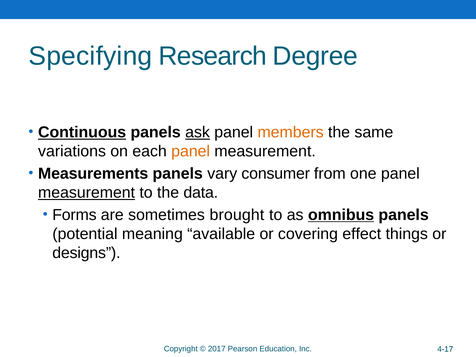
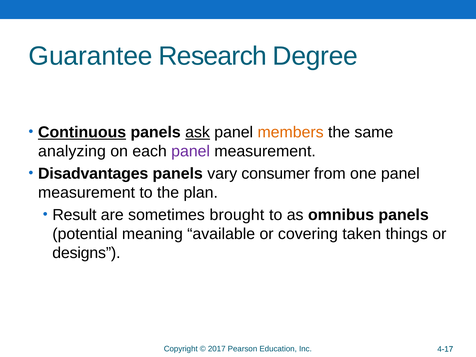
Specifying: Specifying -> Guarantee (91, 56)
variations: variations -> analyzing (72, 151)
panel colour: orange -> purple (191, 151)
Measurements: Measurements -> Disadvantages (93, 174)
measurement underline: present -> none (87, 193)
data: data -> plan (201, 193)
Forms: Forms -> Result (74, 215)
omnibus underline: present -> none (341, 215)
effect: effect -> taken (362, 234)
